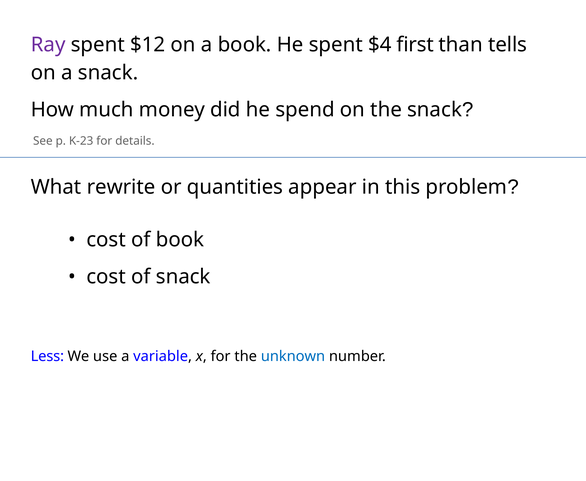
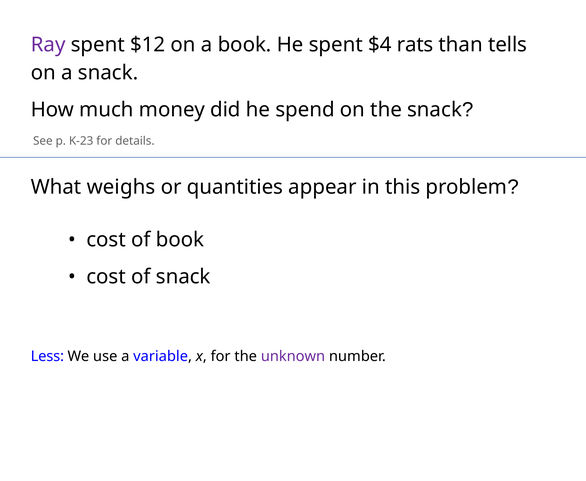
first: first -> rats (415, 45)
rewrite: rewrite -> weighs (121, 187)
unknown colour: blue -> purple (293, 356)
